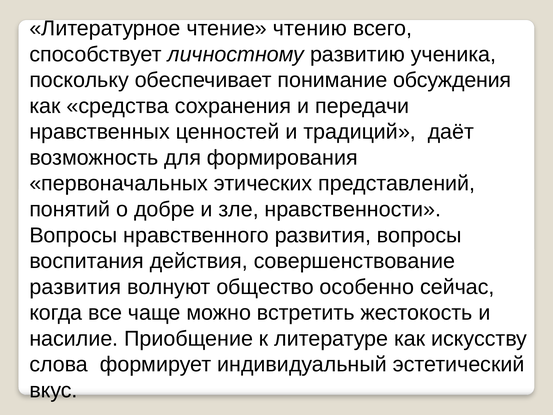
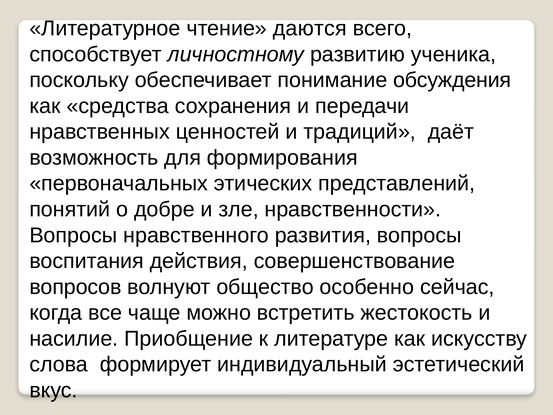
чтению: чтению -> даются (310, 29)
развития: развития -> вопросов (75, 287)
